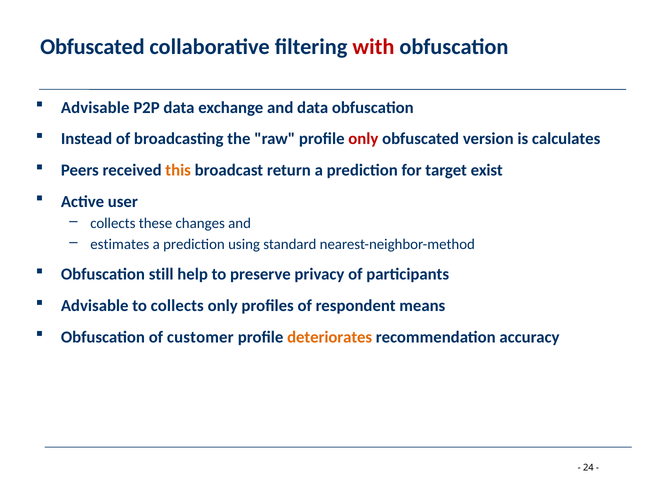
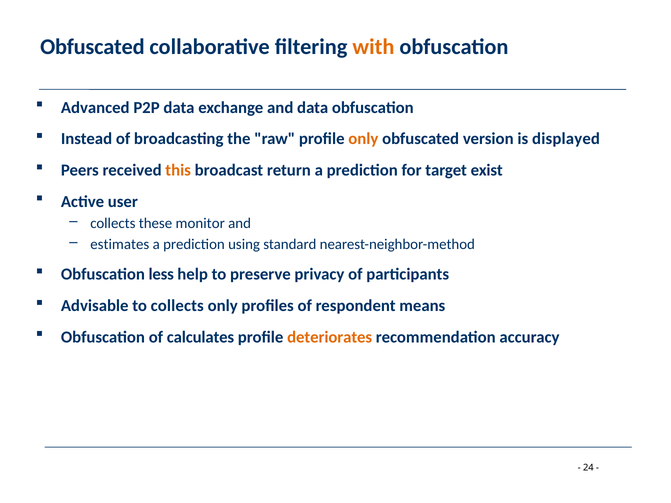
with colour: red -> orange (373, 47)
Advisable: Advisable -> Advanced (95, 108)
only colour: red -> orange (363, 139)
calculates: calculates -> displayed (566, 139)
changes: changes -> monitor (200, 223)
still: still -> less (161, 275)
customer: customer -> calculates (200, 337)
